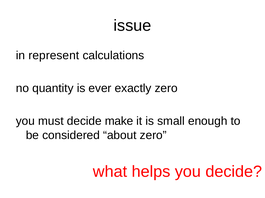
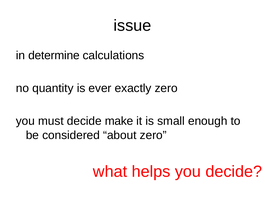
represent: represent -> determine (54, 56)
